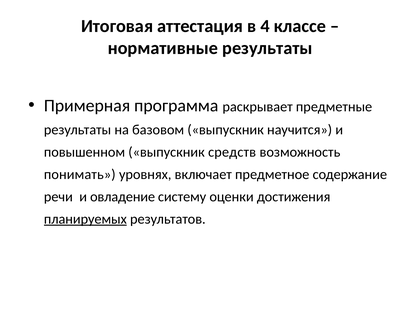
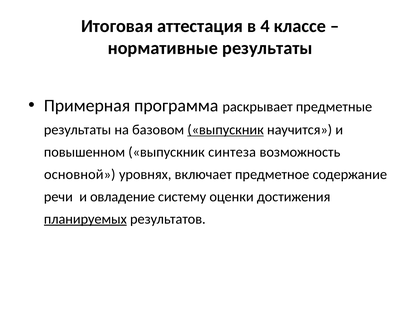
выпускник underline: none -> present (226, 130)
средств: средств -> синтеза (232, 152)
понимать: понимать -> основной (80, 174)
